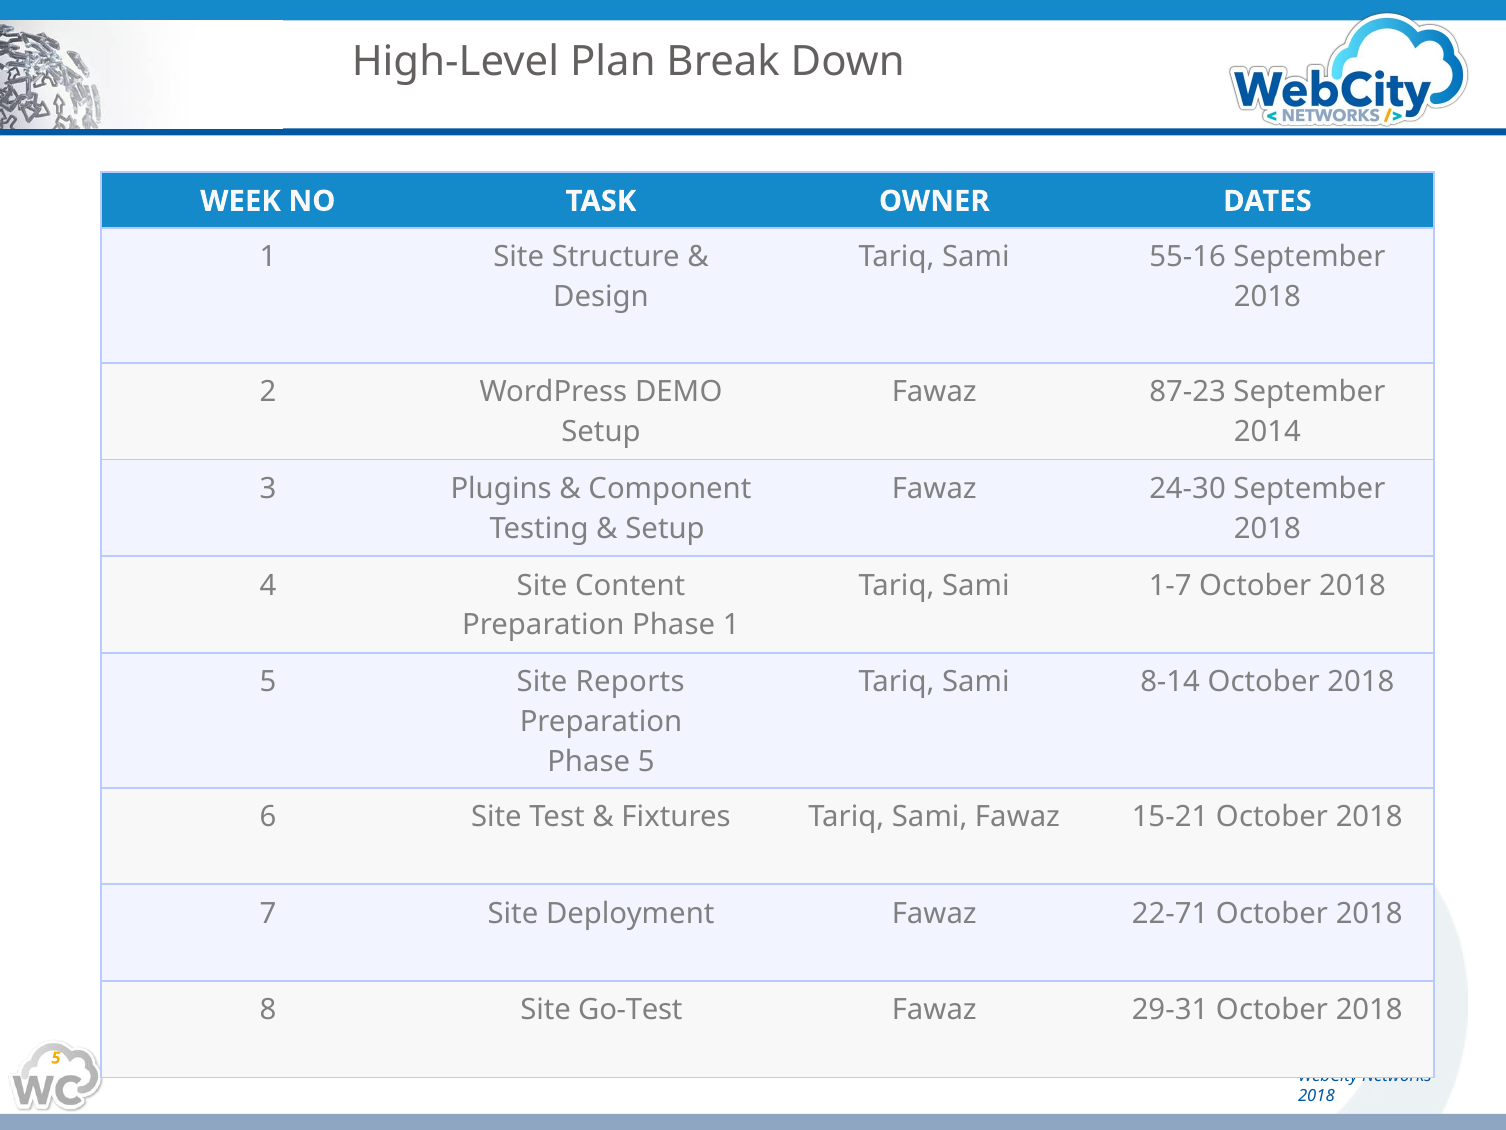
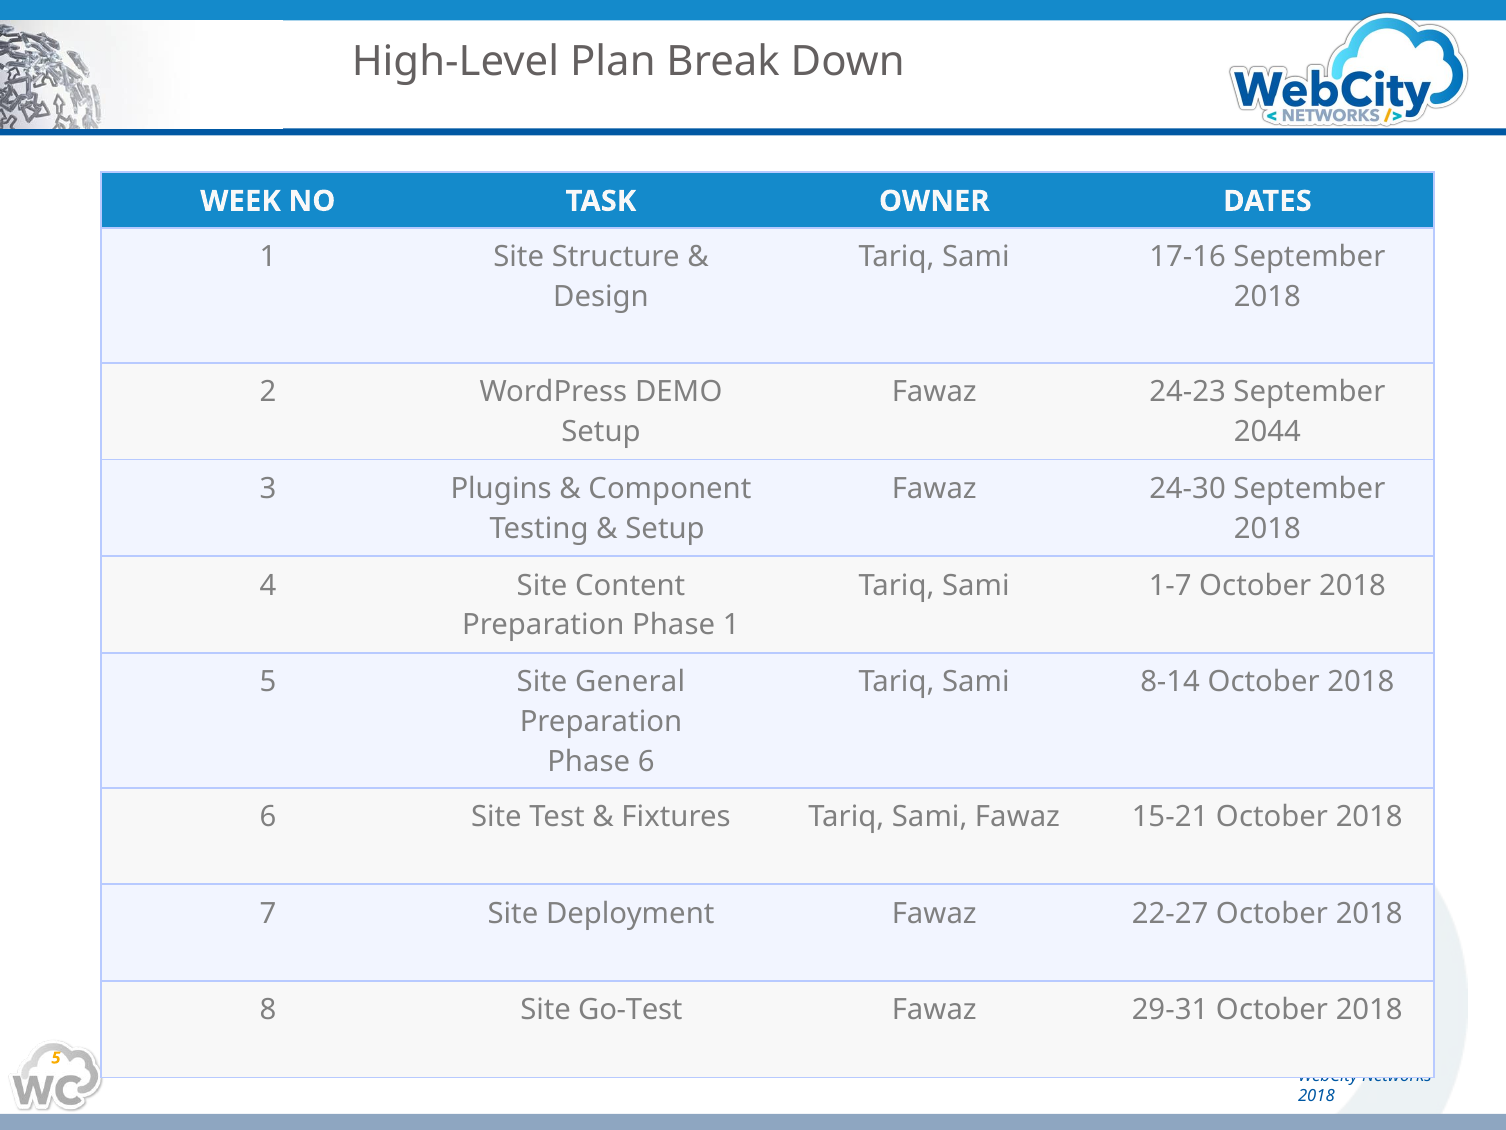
55-16: 55-16 -> 17-16 (1188, 257)
87-23: 87-23 -> 24-23 (1188, 392)
2014: 2014 -> 2044 (1267, 432)
Reports: Reports -> General (630, 682)
Phase 5: 5 -> 6 (646, 761)
22-71: 22-71 -> 22-27 (1170, 913)
